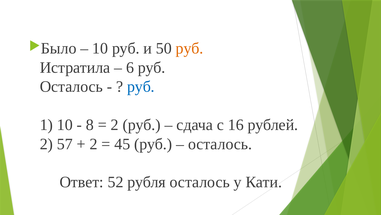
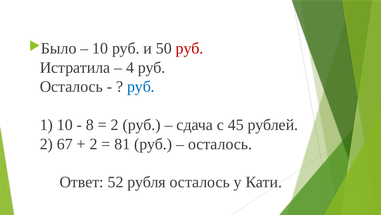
руб colour: orange -> red (190, 48)
6: 6 -> 4 (130, 67)
16: 16 -> 45 (236, 124)
57: 57 -> 67 (65, 144)
45: 45 -> 81 (122, 144)
